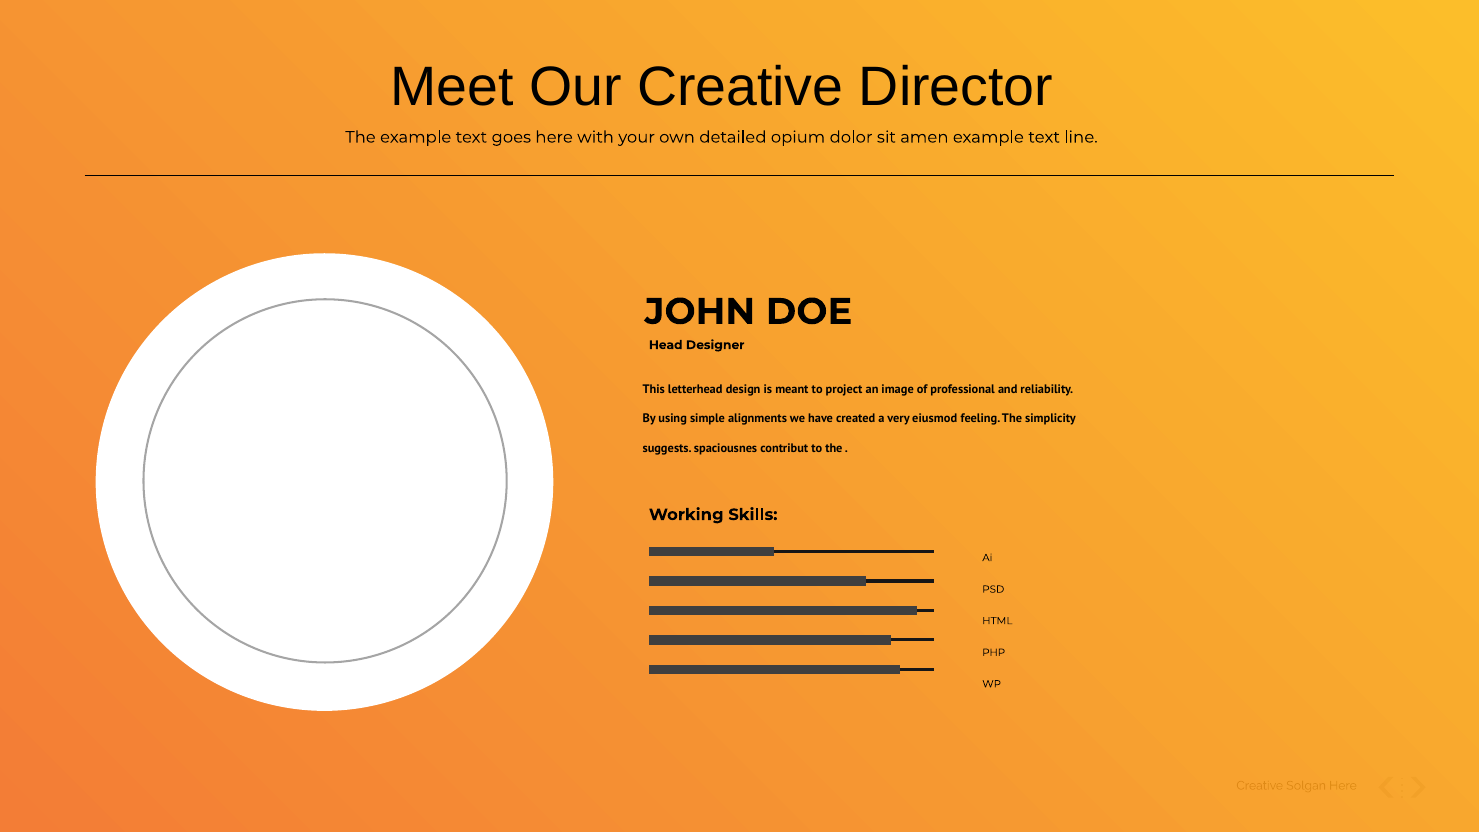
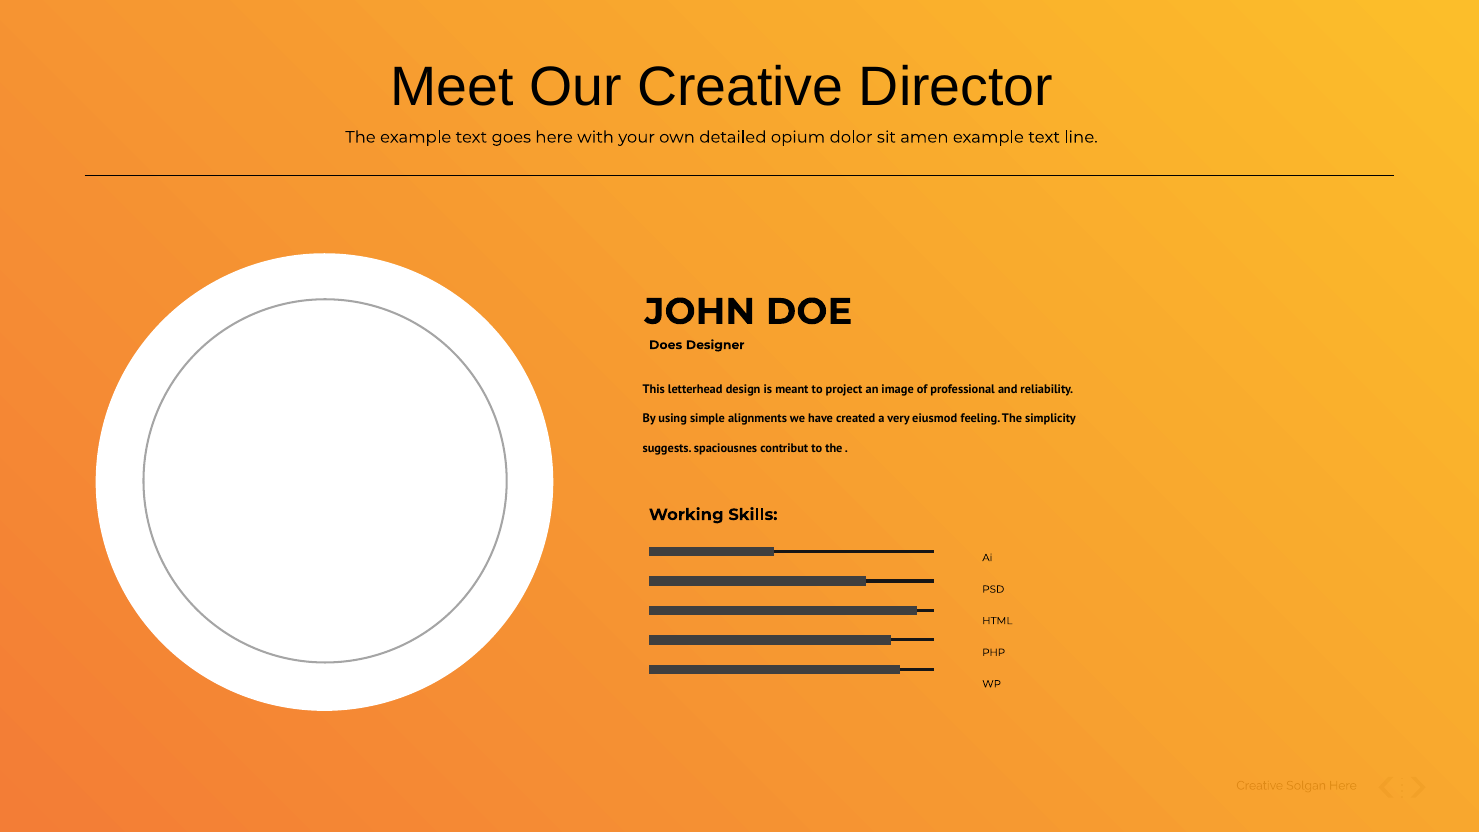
Head: Head -> Does (666, 345)
